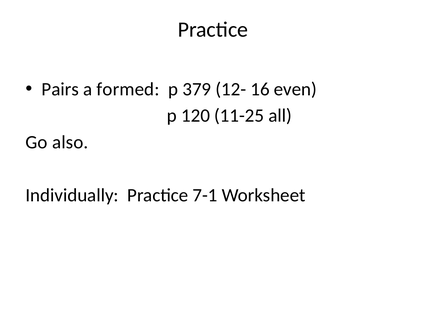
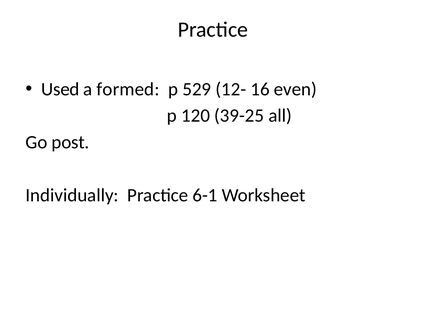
Pairs: Pairs -> Used (60, 89)
379: 379 -> 529 (197, 89)
11-25: 11-25 -> 39-25 (239, 116)
also: also -> post (70, 142)
7-1: 7-1 -> 6-1 (205, 195)
